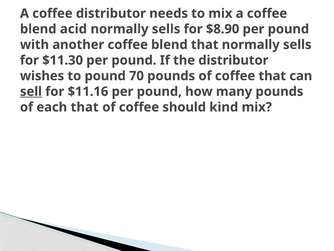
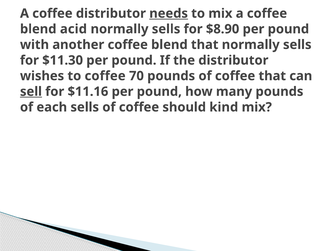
needs underline: none -> present (169, 13)
to pound: pound -> coffee (105, 76)
each that: that -> sells (85, 107)
